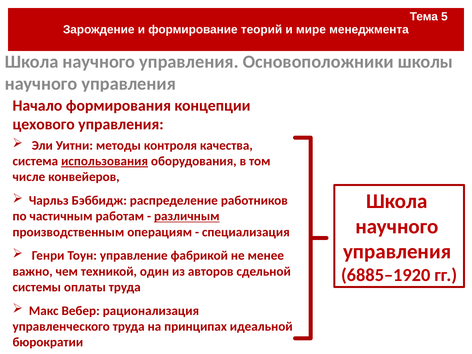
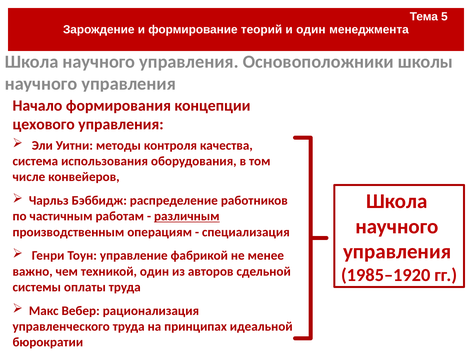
и мире: мире -> один (311, 30)
использования underline: present -> none (105, 161)
6885–1920: 6885–1920 -> 1985–1920 (386, 275)
